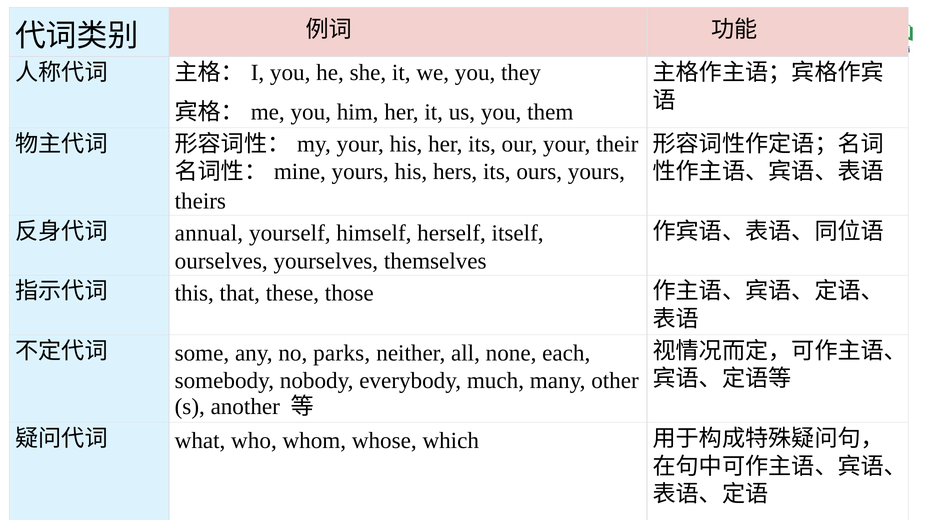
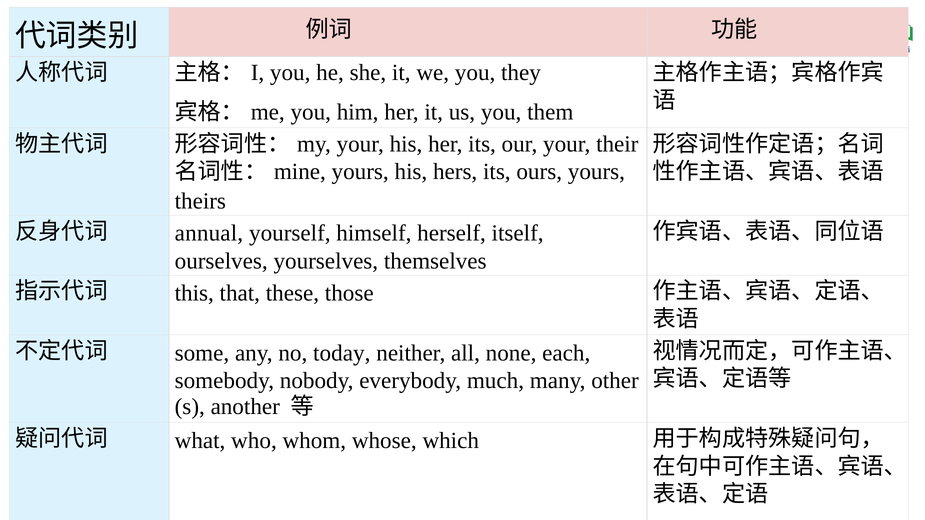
parks: parks -> today (342, 353)
